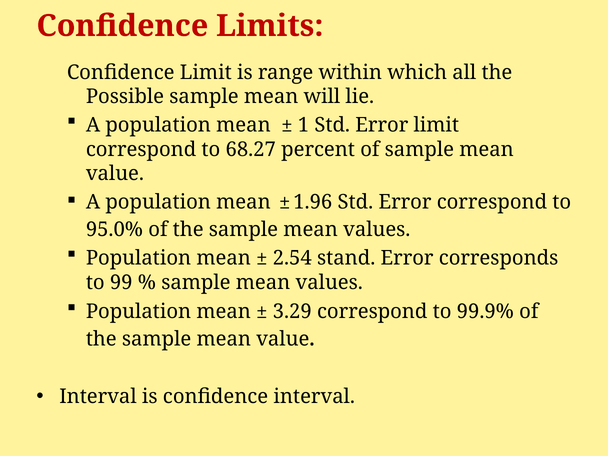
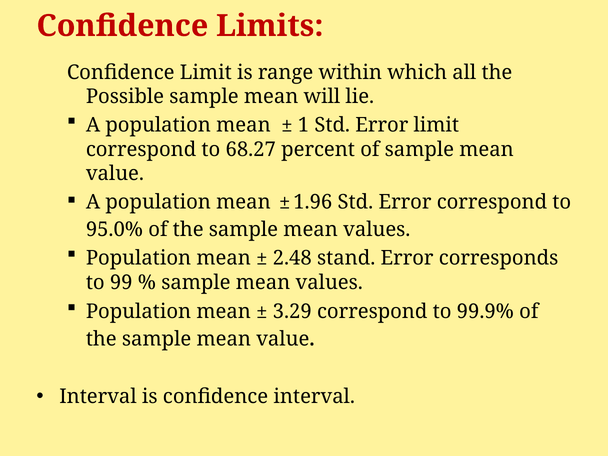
2.54: 2.54 -> 2.48 (292, 258)
